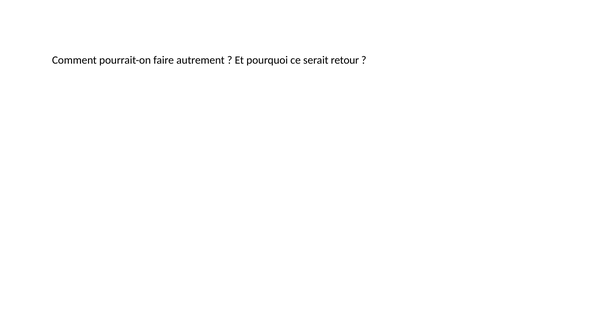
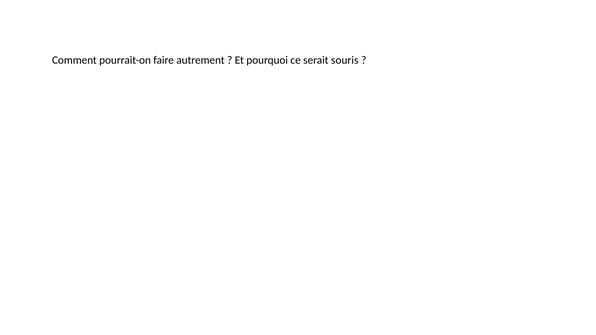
retour: retour -> souris (345, 60)
